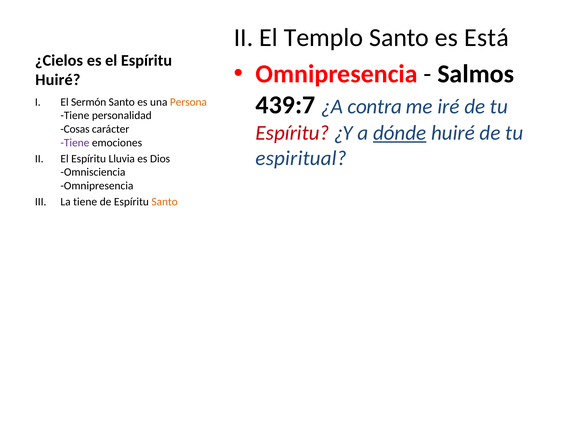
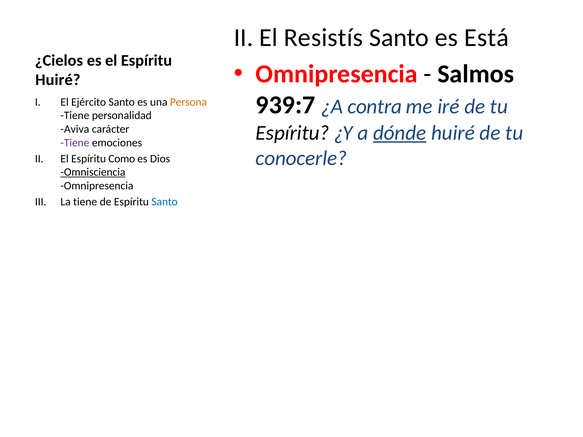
Templo: Templo -> Resistís (323, 38)
439:7: 439:7 -> 939:7 (285, 105)
Sermón: Sermón -> Ejército (89, 102)
Espíritu colour: red -> black (293, 133)
Cosas: Cosas -> Aviva (75, 129)
espiritual: espiritual -> conocerle (301, 158)
Lluvia: Lluvia -> Como (122, 159)
Omnisciencia underline: none -> present (93, 172)
Santo colour: orange -> blue (165, 202)
